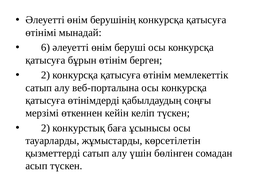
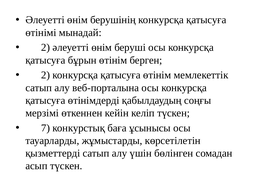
6: 6 -> 2 (46, 47)
2: 2 -> 7 (46, 128)
